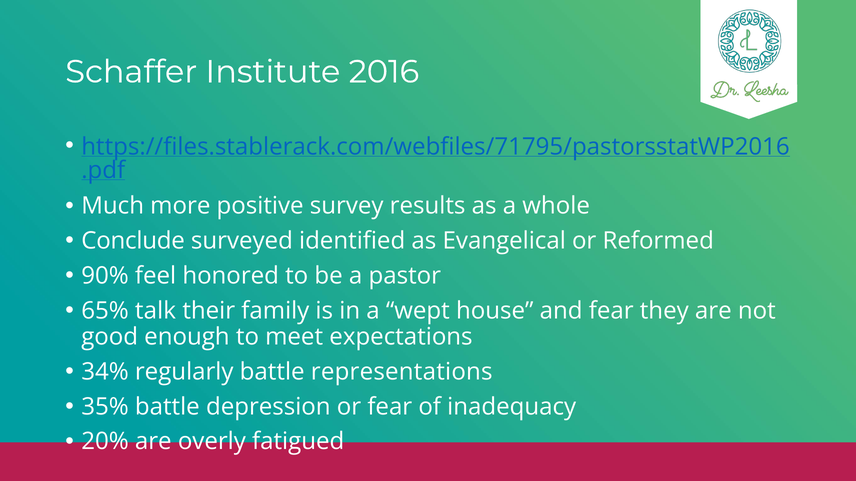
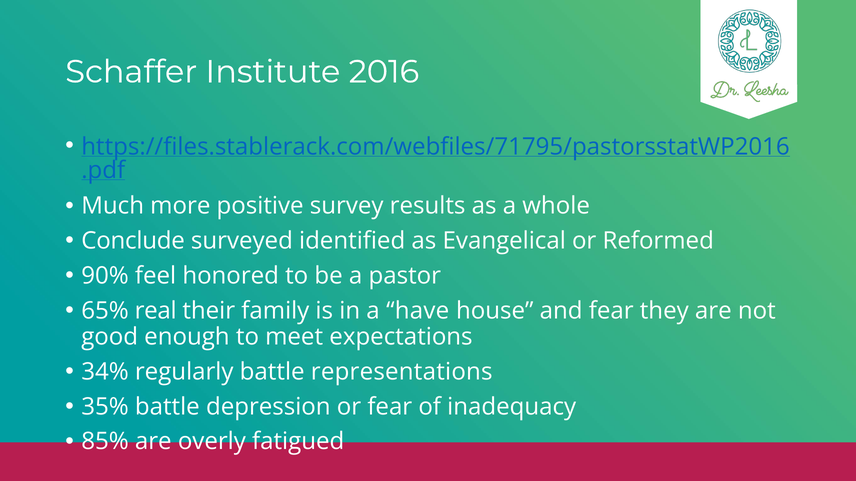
talk: talk -> real (156, 311)
wept: wept -> have (418, 311)
20%: 20% -> 85% (105, 442)
